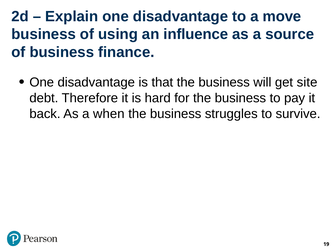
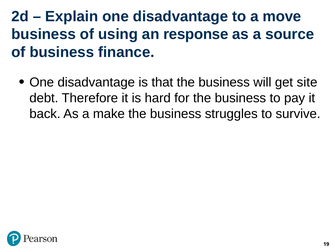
influence: influence -> response (196, 34)
when: when -> make (109, 113)
